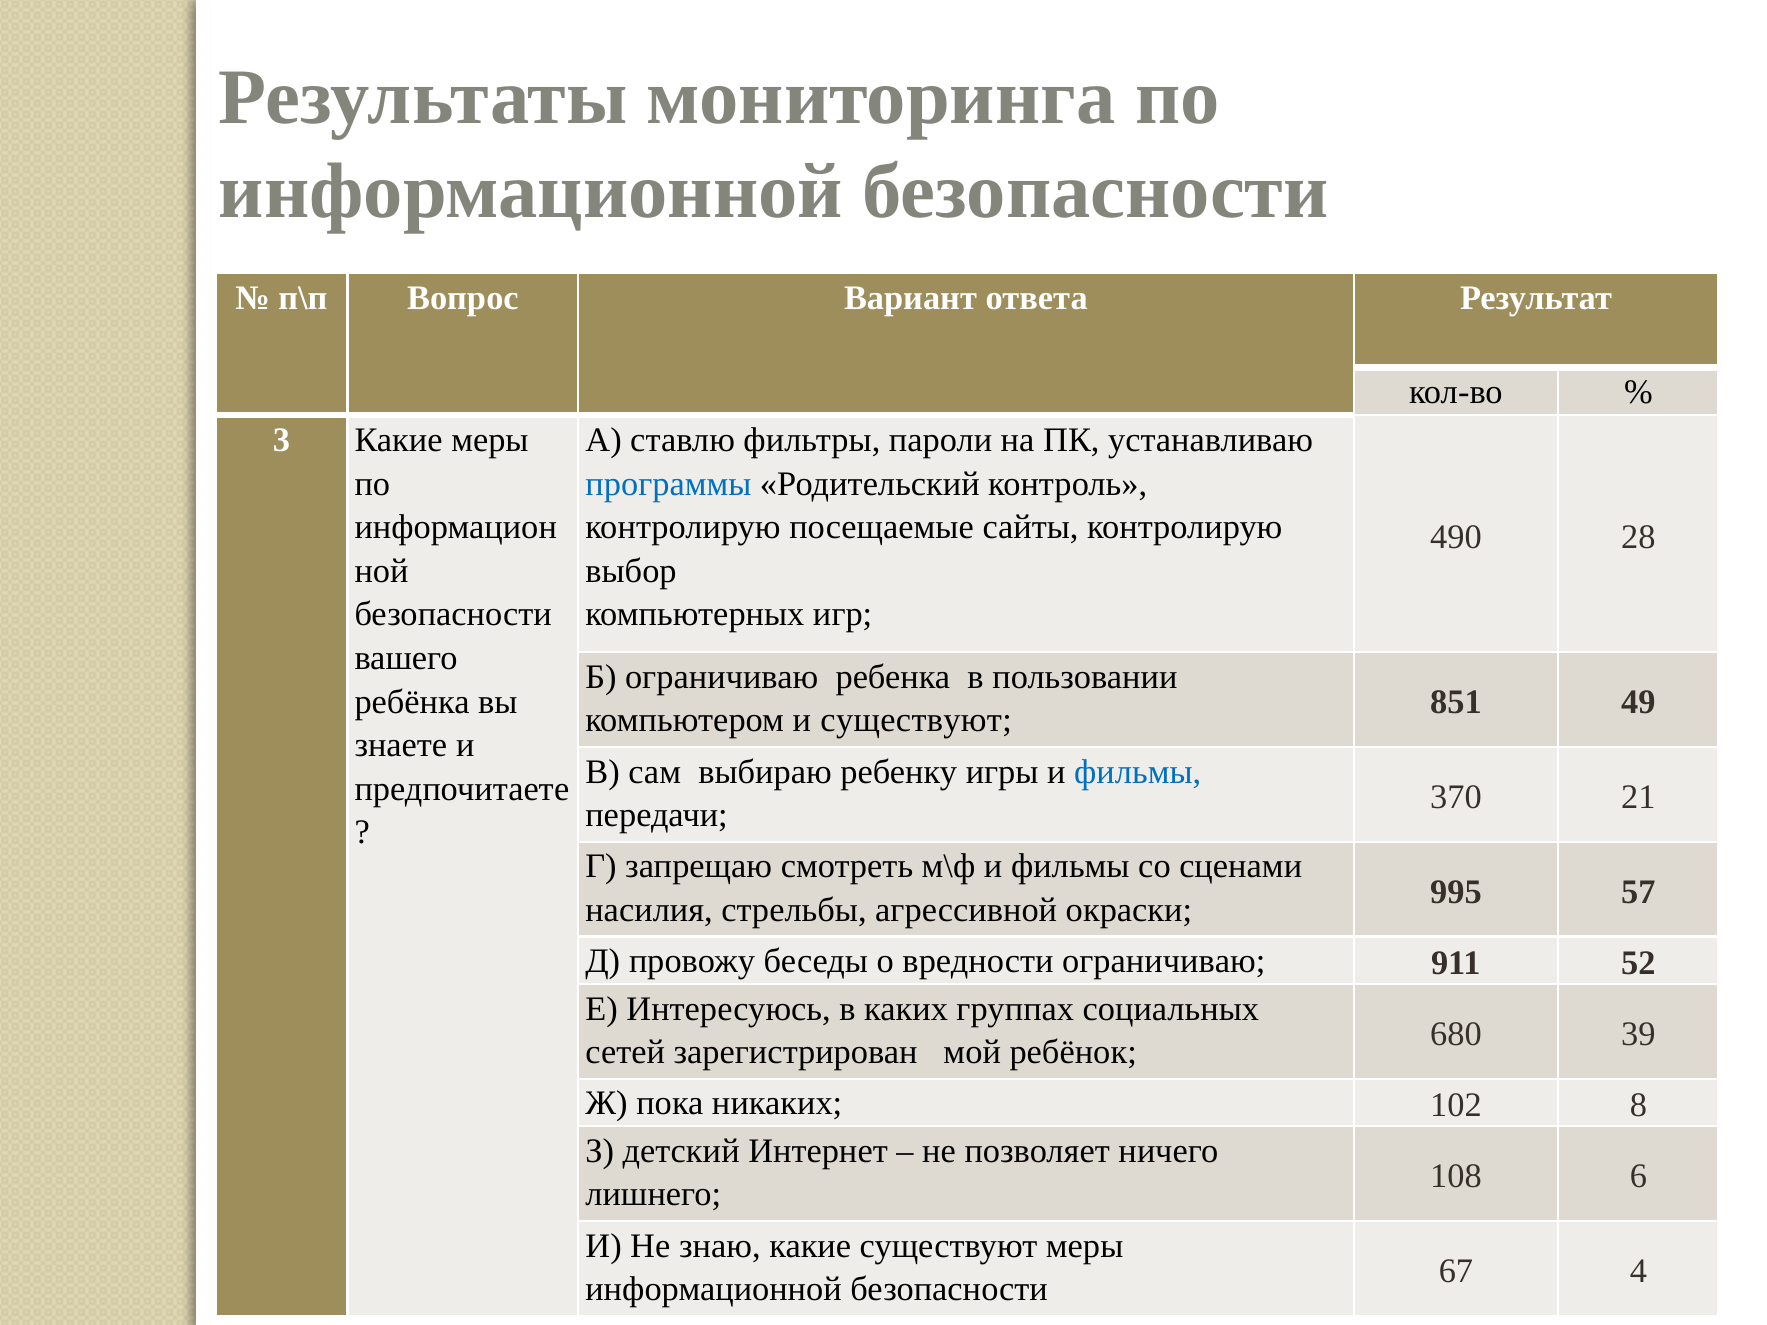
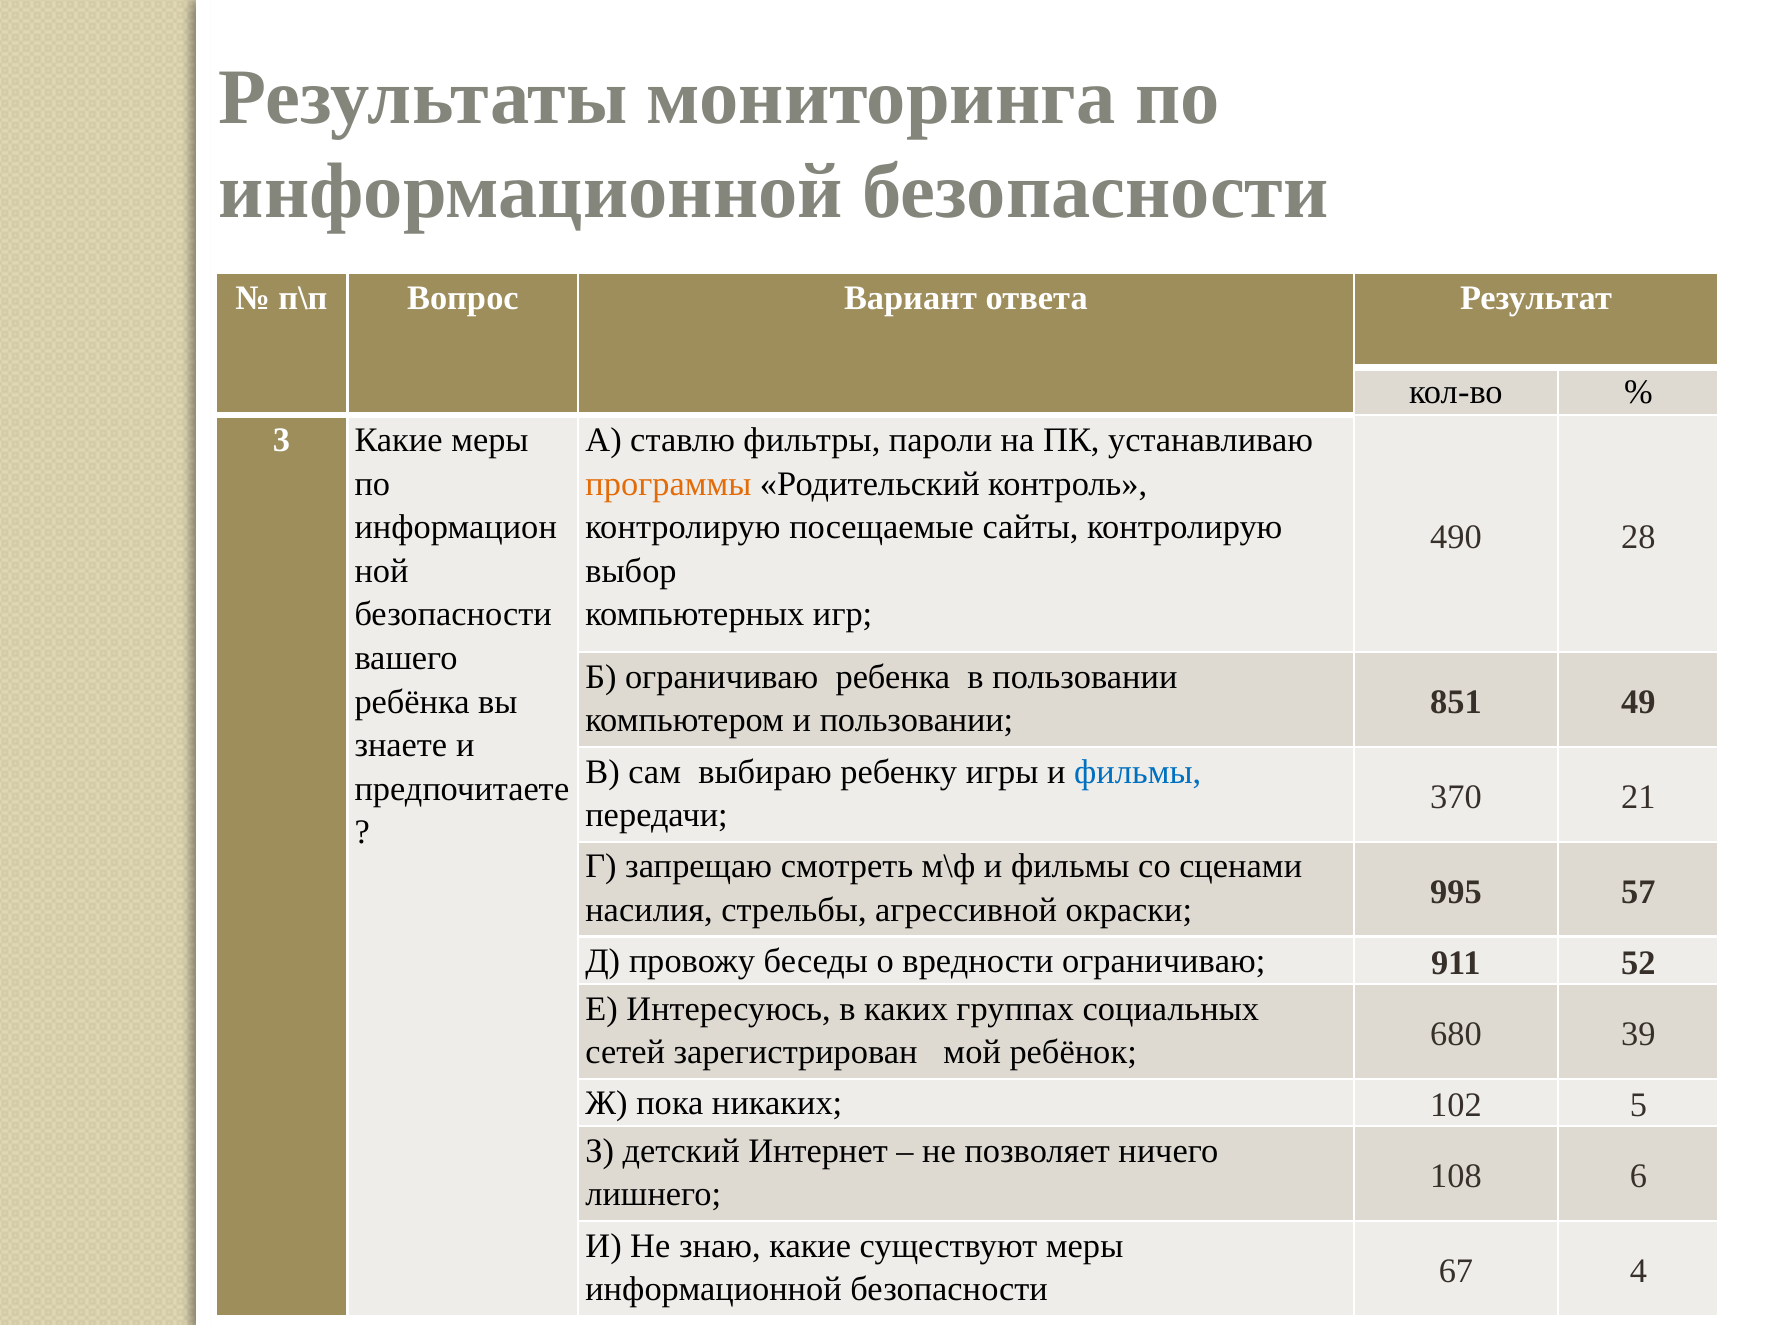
программы colour: blue -> orange (668, 484)
и существуют: существуют -> пользовании (916, 721)
8: 8 -> 5 (1638, 1106)
